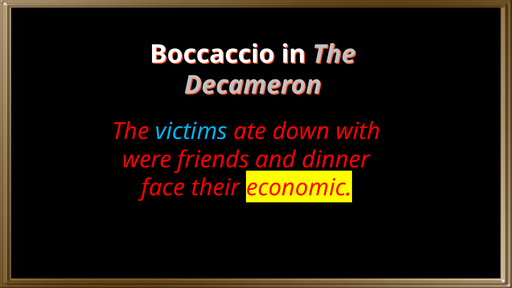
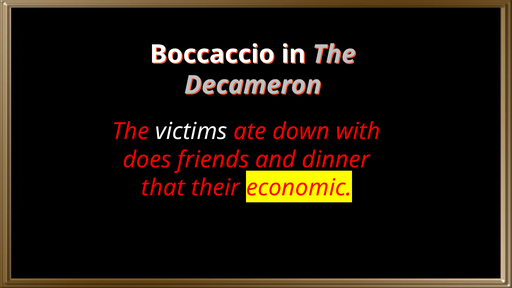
victims colour: light blue -> white (191, 132)
were: were -> does (147, 160)
face: face -> that (163, 188)
